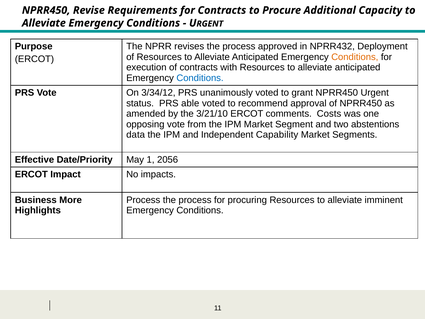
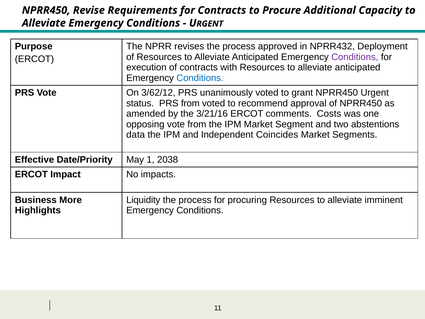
Conditions colour: orange -> purple (355, 57)
3/34/12: 3/34/12 -> 3/62/12 (158, 93)
PRS able: able -> from (190, 103)
3/21/10: 3/21/10 -> 3/21/16 (212, 114)
Capability: Capability -> Coincides (277, 135)
2056: 2056 -> 2038 (168, 160)
Process: Process -> Liquidity (143, 200)
